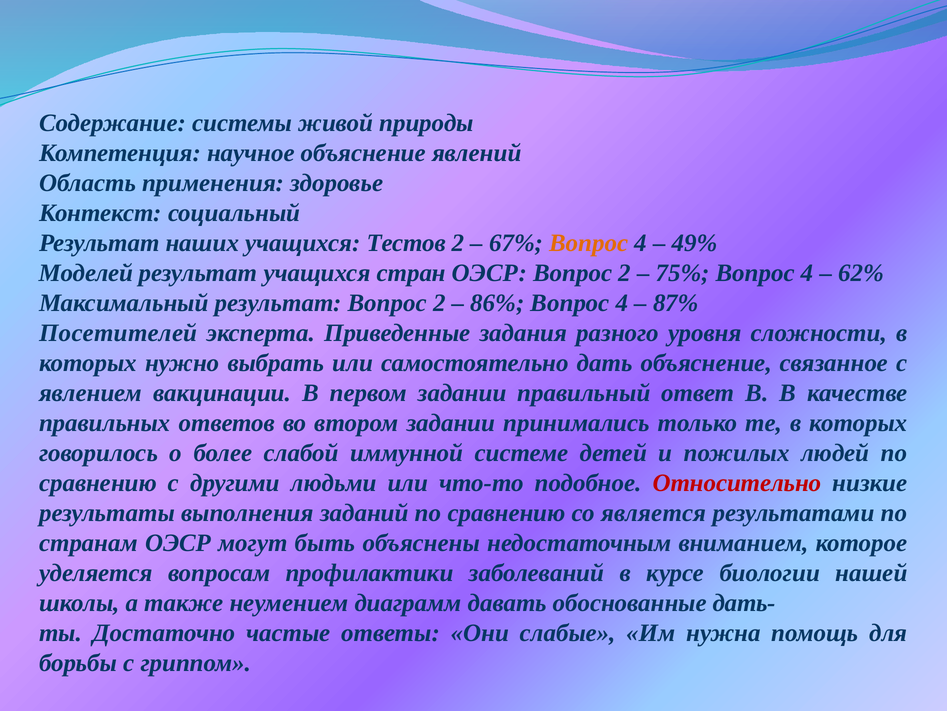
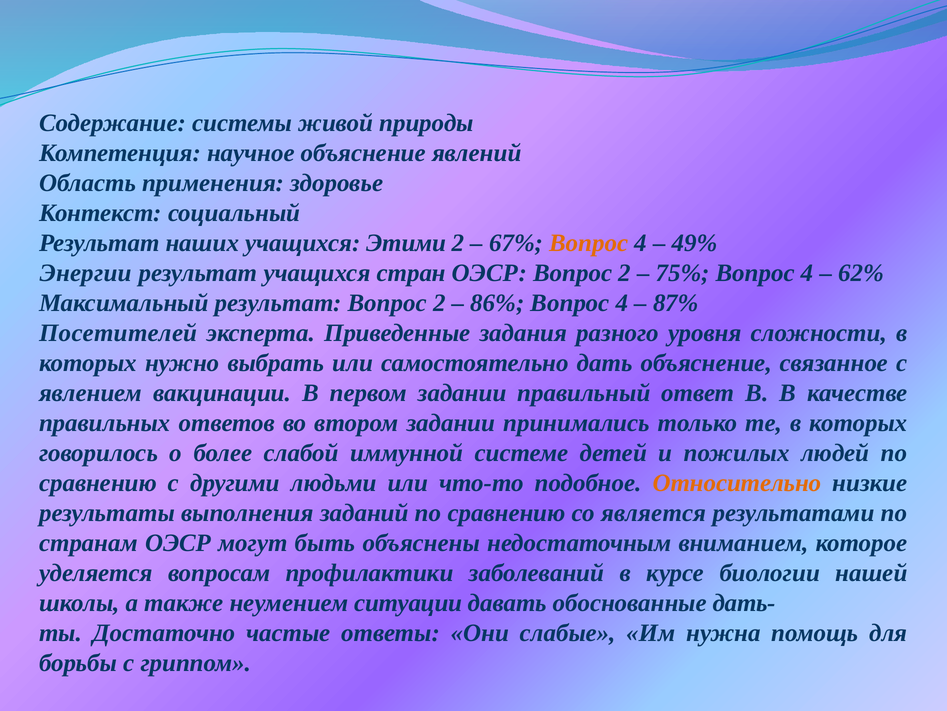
Тестов: Тестов -> Этими (406, 243)
Моделей: Моделей -> Энергии (86, 273)
Относительно colour: red -> orange (737, 482)
диаграмм: диаграмм -> ситуации (408, 602)
